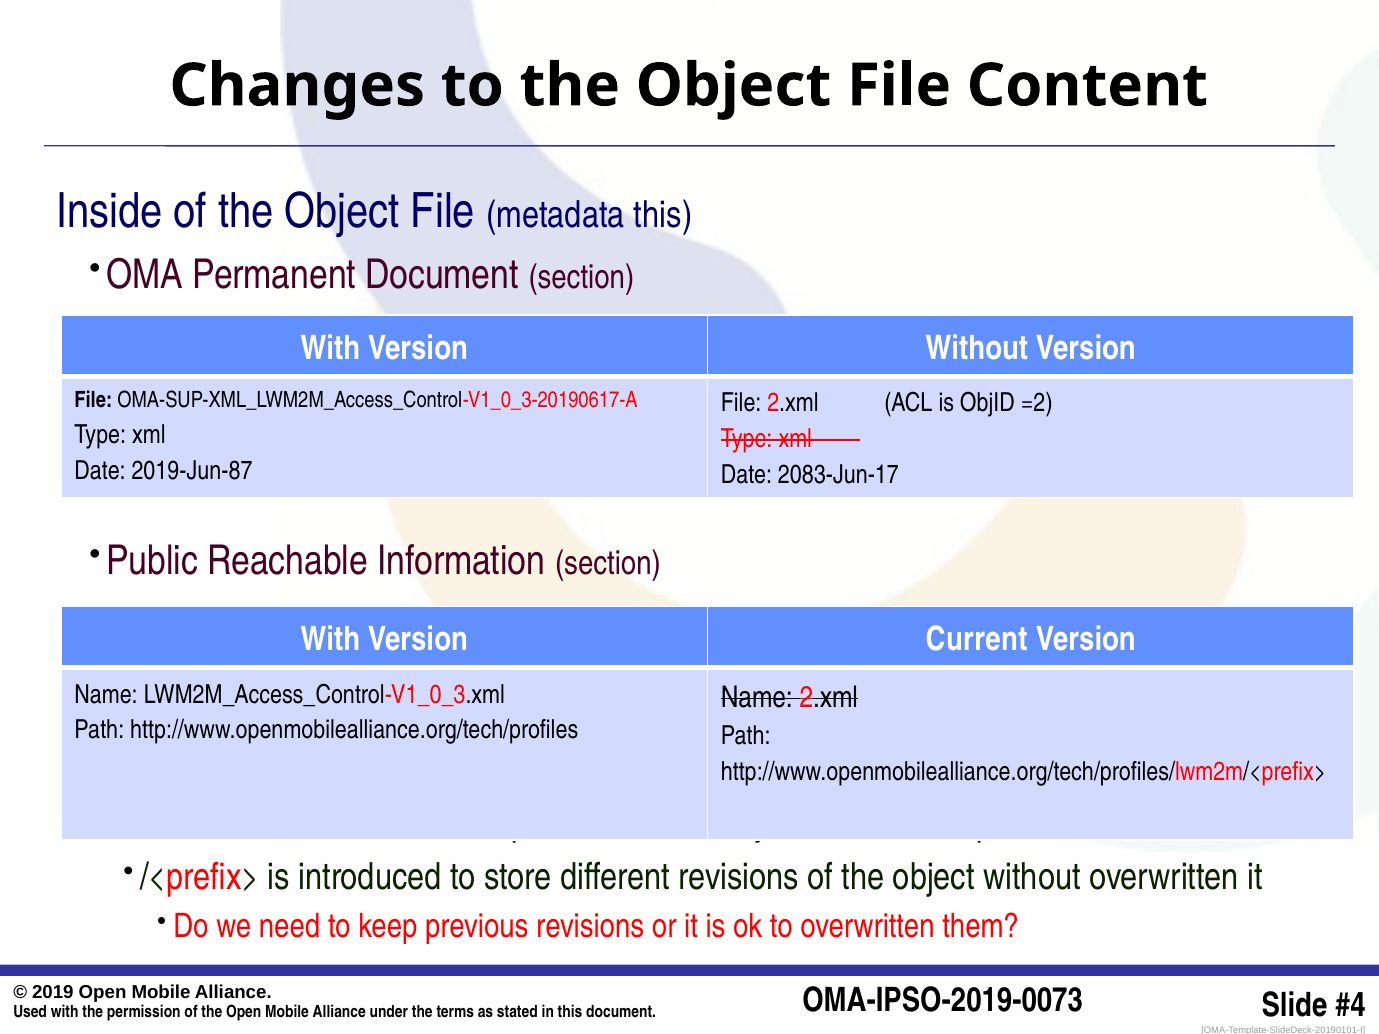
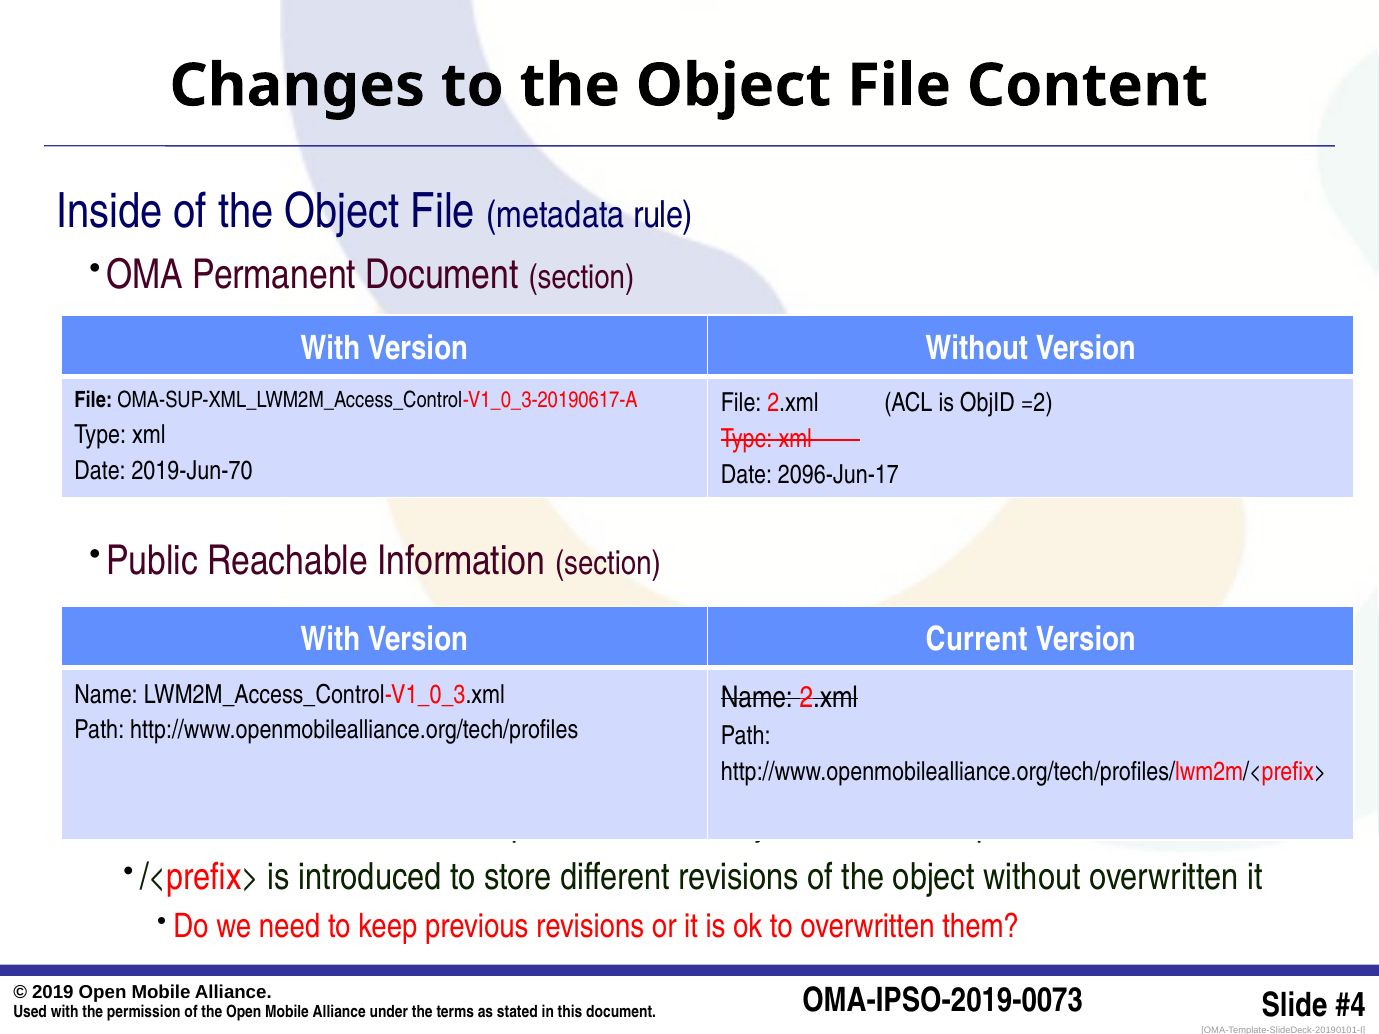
metadata this: this -> rule (663, 215)
2019-Jun-87: 2019-Jun-87 -> 2019-Jun-70 (192, 471)
2083-Jun-17: 2083-Jun-17 -> 2096-Jun-17 (838, 475)
